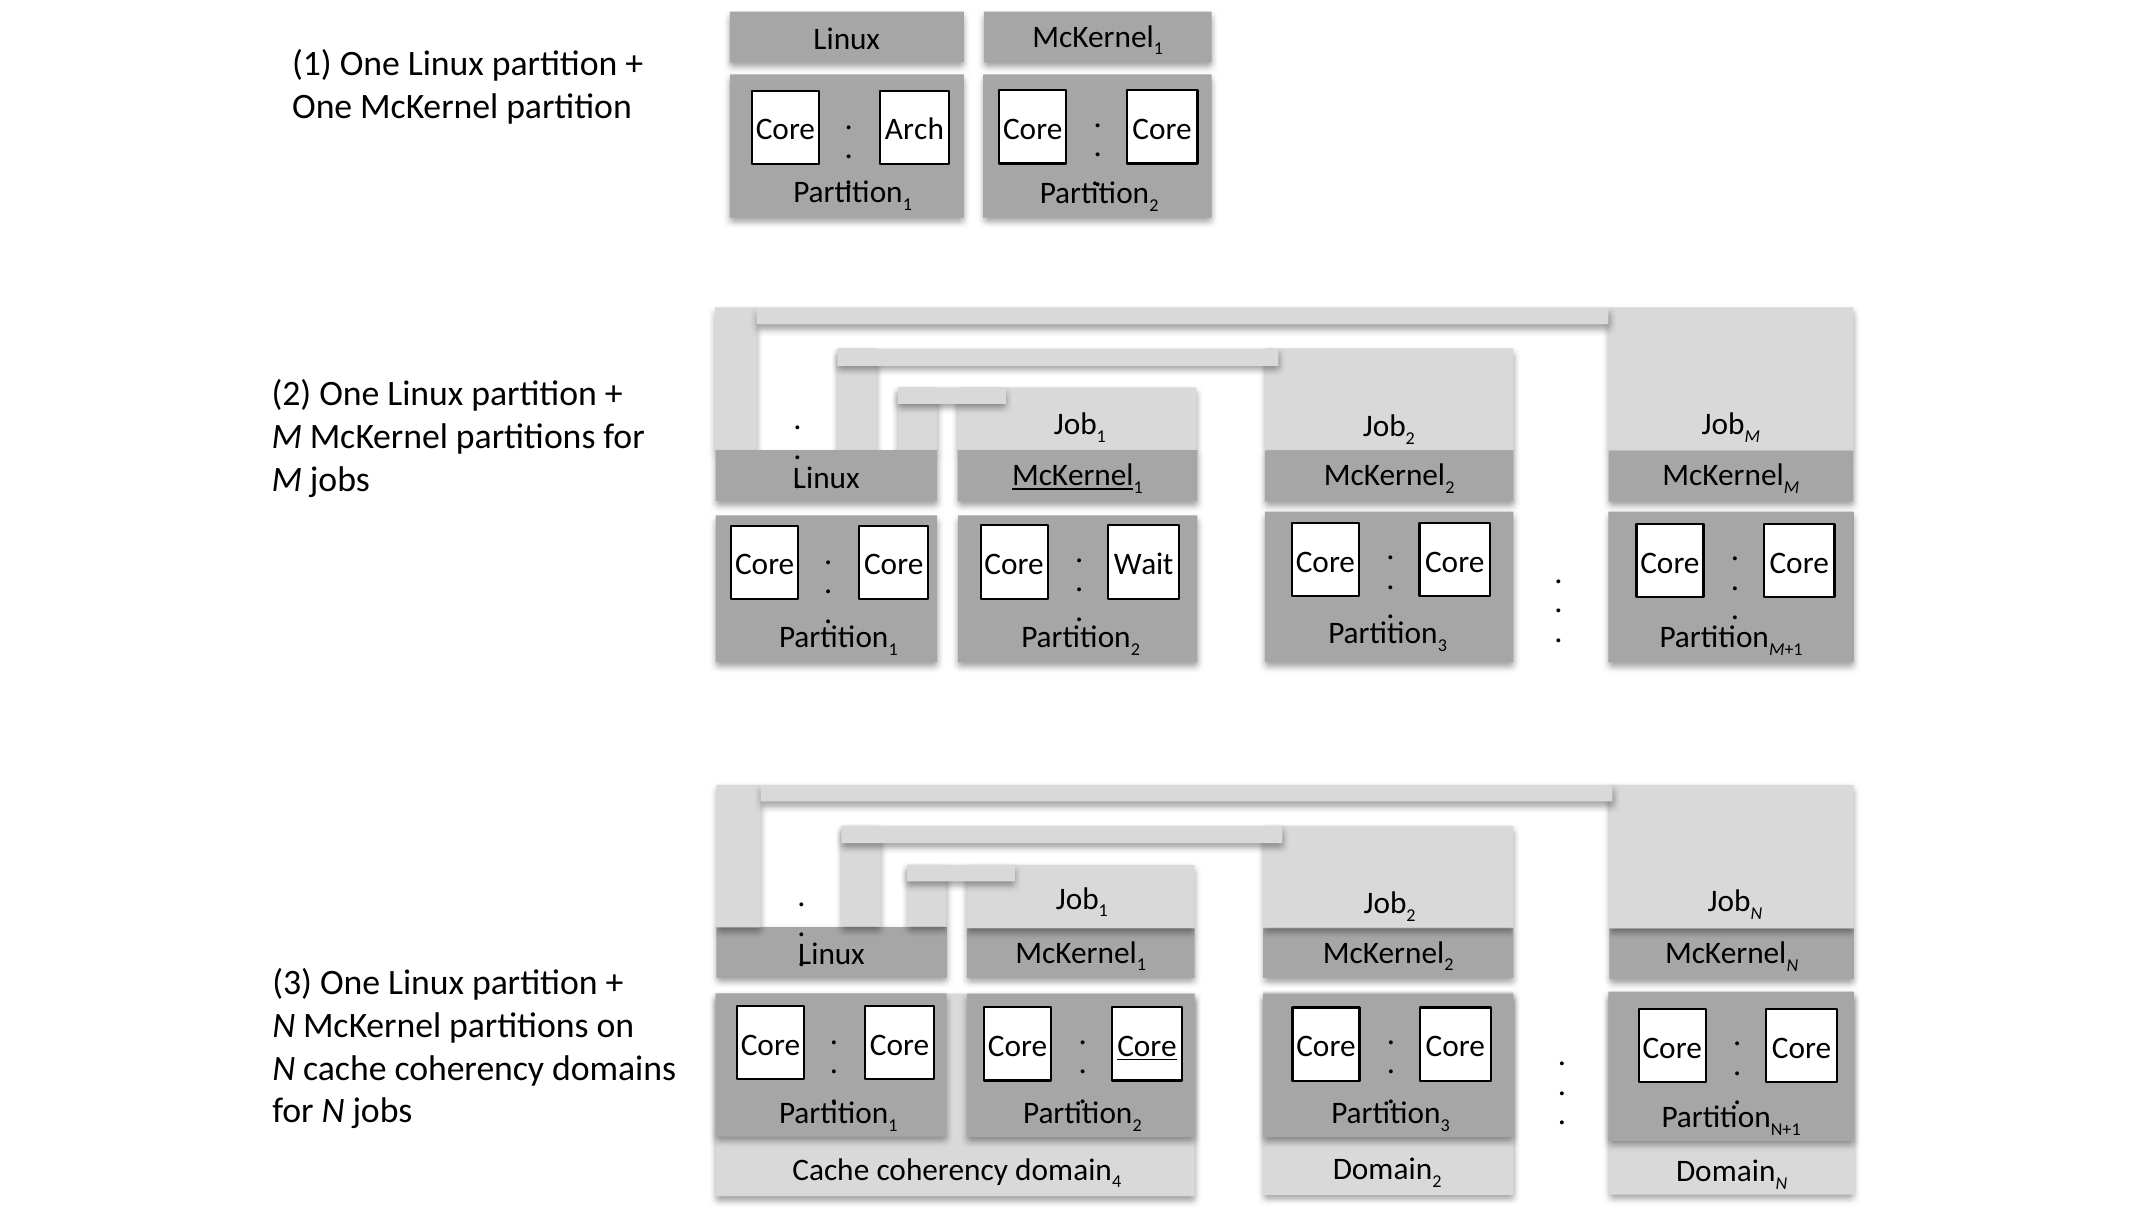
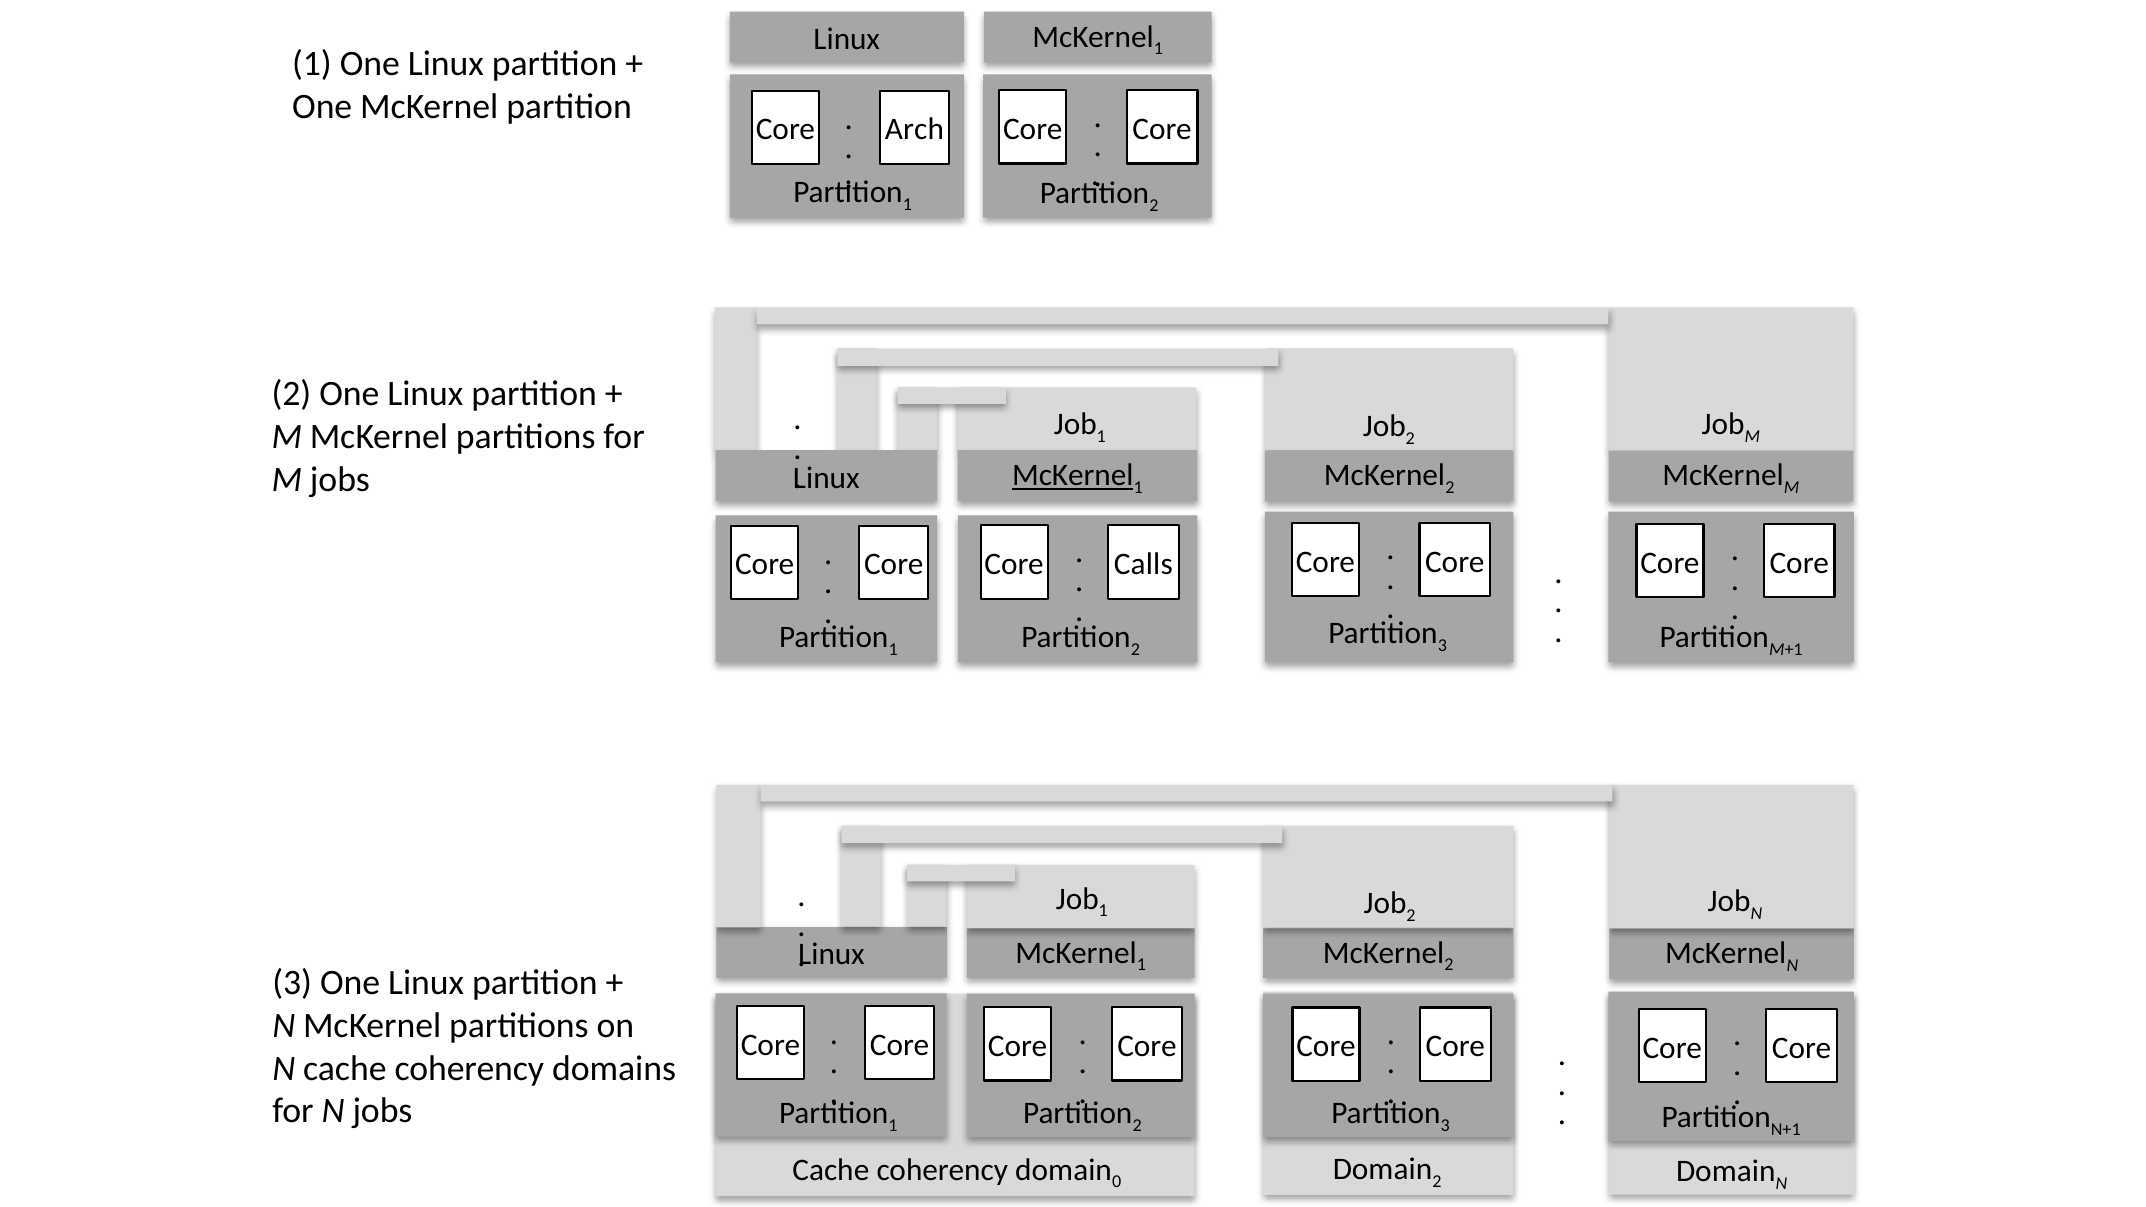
Wait: Wait -> Calls (1143, 564)
Core underline: present -> none (1147, 1046)
4: 4 -> 0 (1117, 1182)
